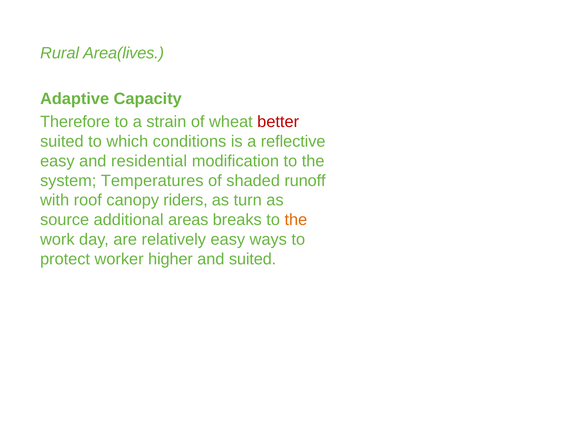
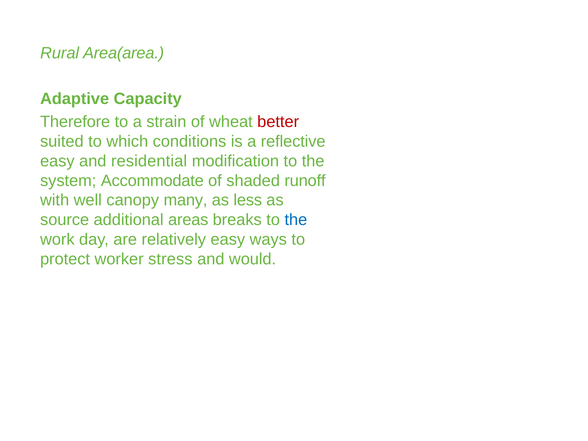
Area(lives: Area(lives -> Area(area (124, 53)
Temperatures: Temperatures -> Accommodate (152, 181)
roof: roof -> well (88, 200)
riders: riders -> many (186, 200)
turn: turn -> less (248, 200)
the colour: orange -> blue (296, 220)
higher: higher -> stress (170, 259)
and suited: suited -> would (253, 259)
